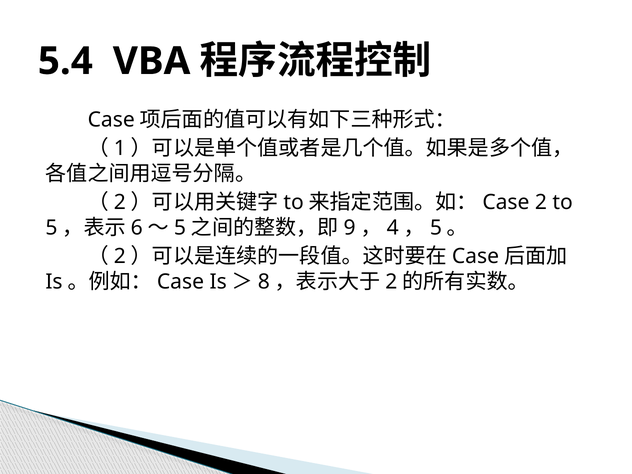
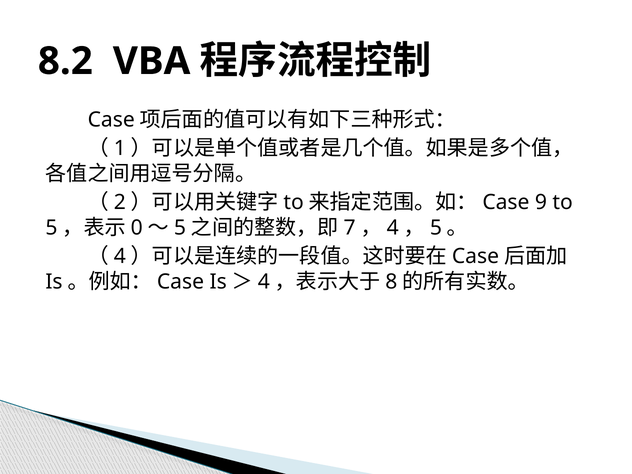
5.4: 5.4 -> 8.2 (65, 61)
2: 2 -> 9 (541, 202)
6: 6 -> 0 (137, 228)
9: 9 -> 7 (350, 228)
2: 2 -> 4 (120, 257)
8: 8 -> 4 (264, 282)
2: 2 -> 8 (391, 282)
